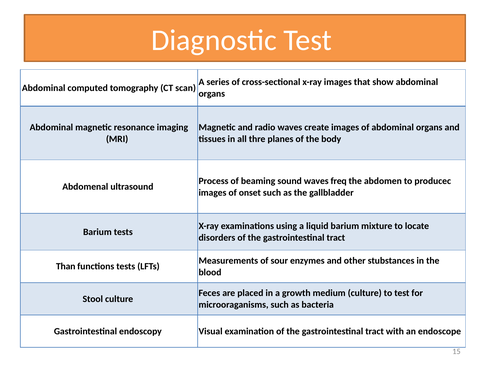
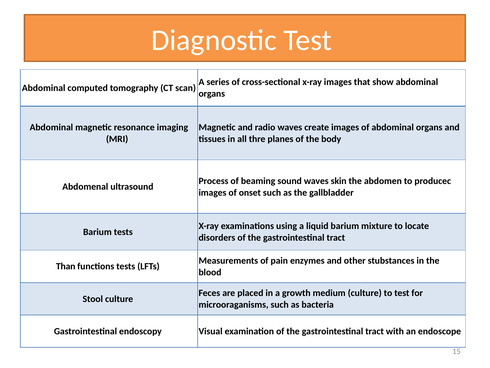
freq: freq -> skin (339, 181)
sour: sour -> pain (279, 260)
